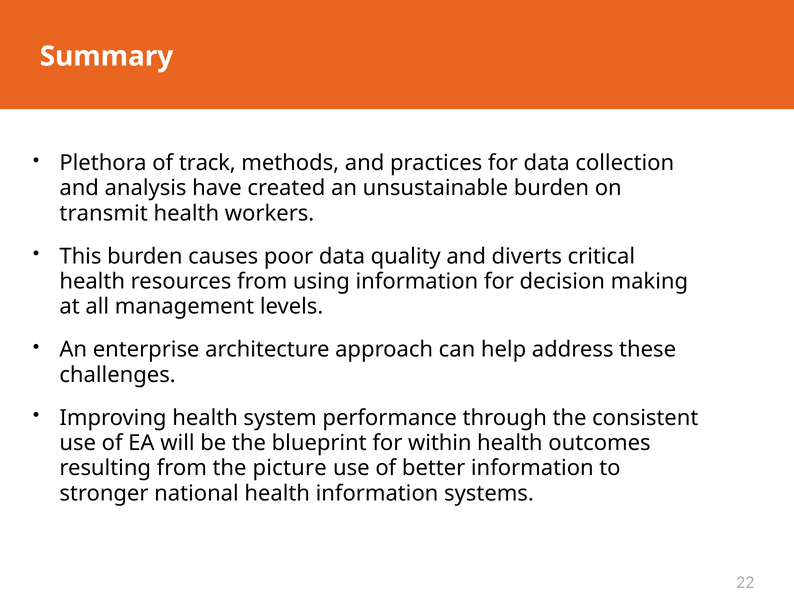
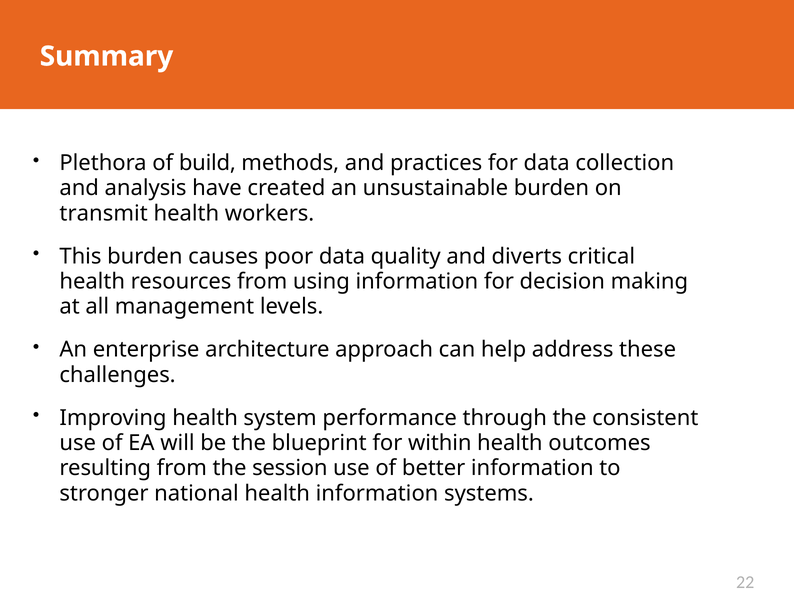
track: track -> build (207, 163)
picture: picture -> session (290, 469)
